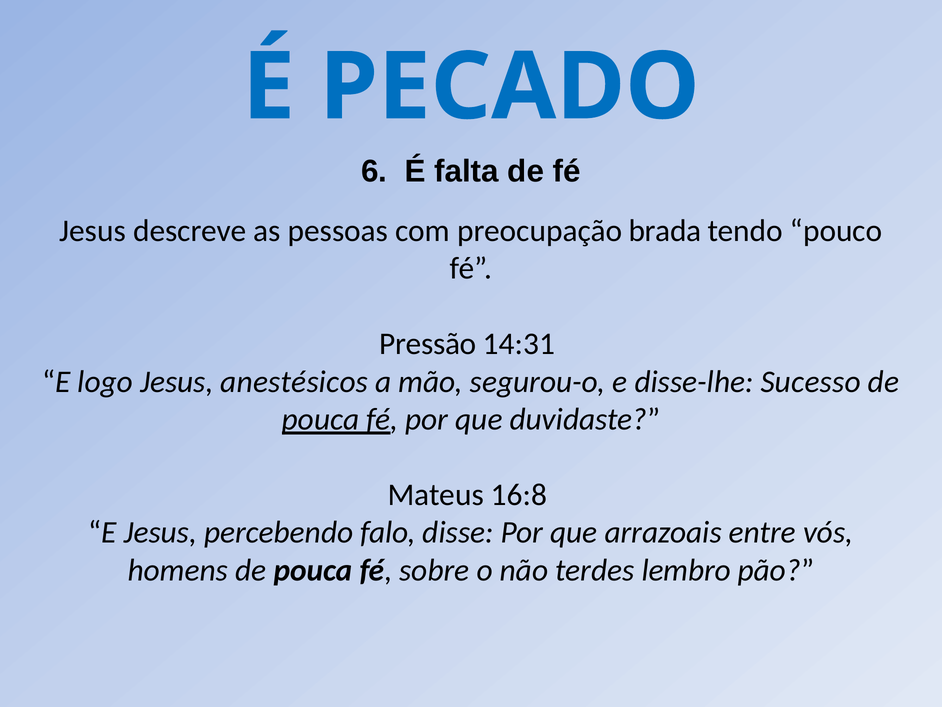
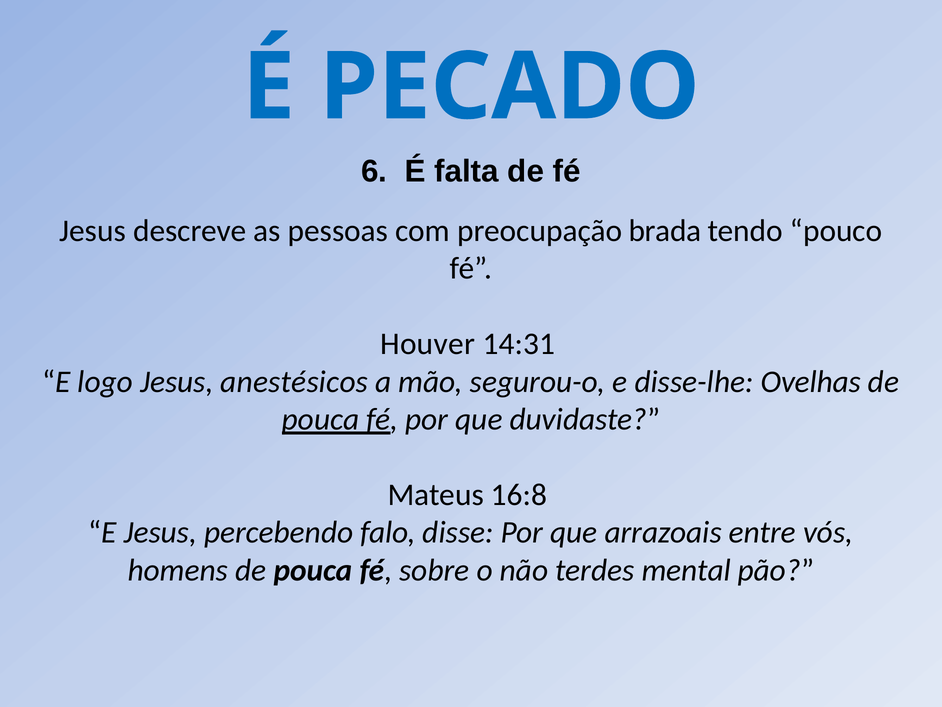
Pressão: Pressão -> Houver (428, 344)
Sucesso: Sucesso -> Ovelhas (811, 381)
lembro: lembro -> mental (686, 570)
